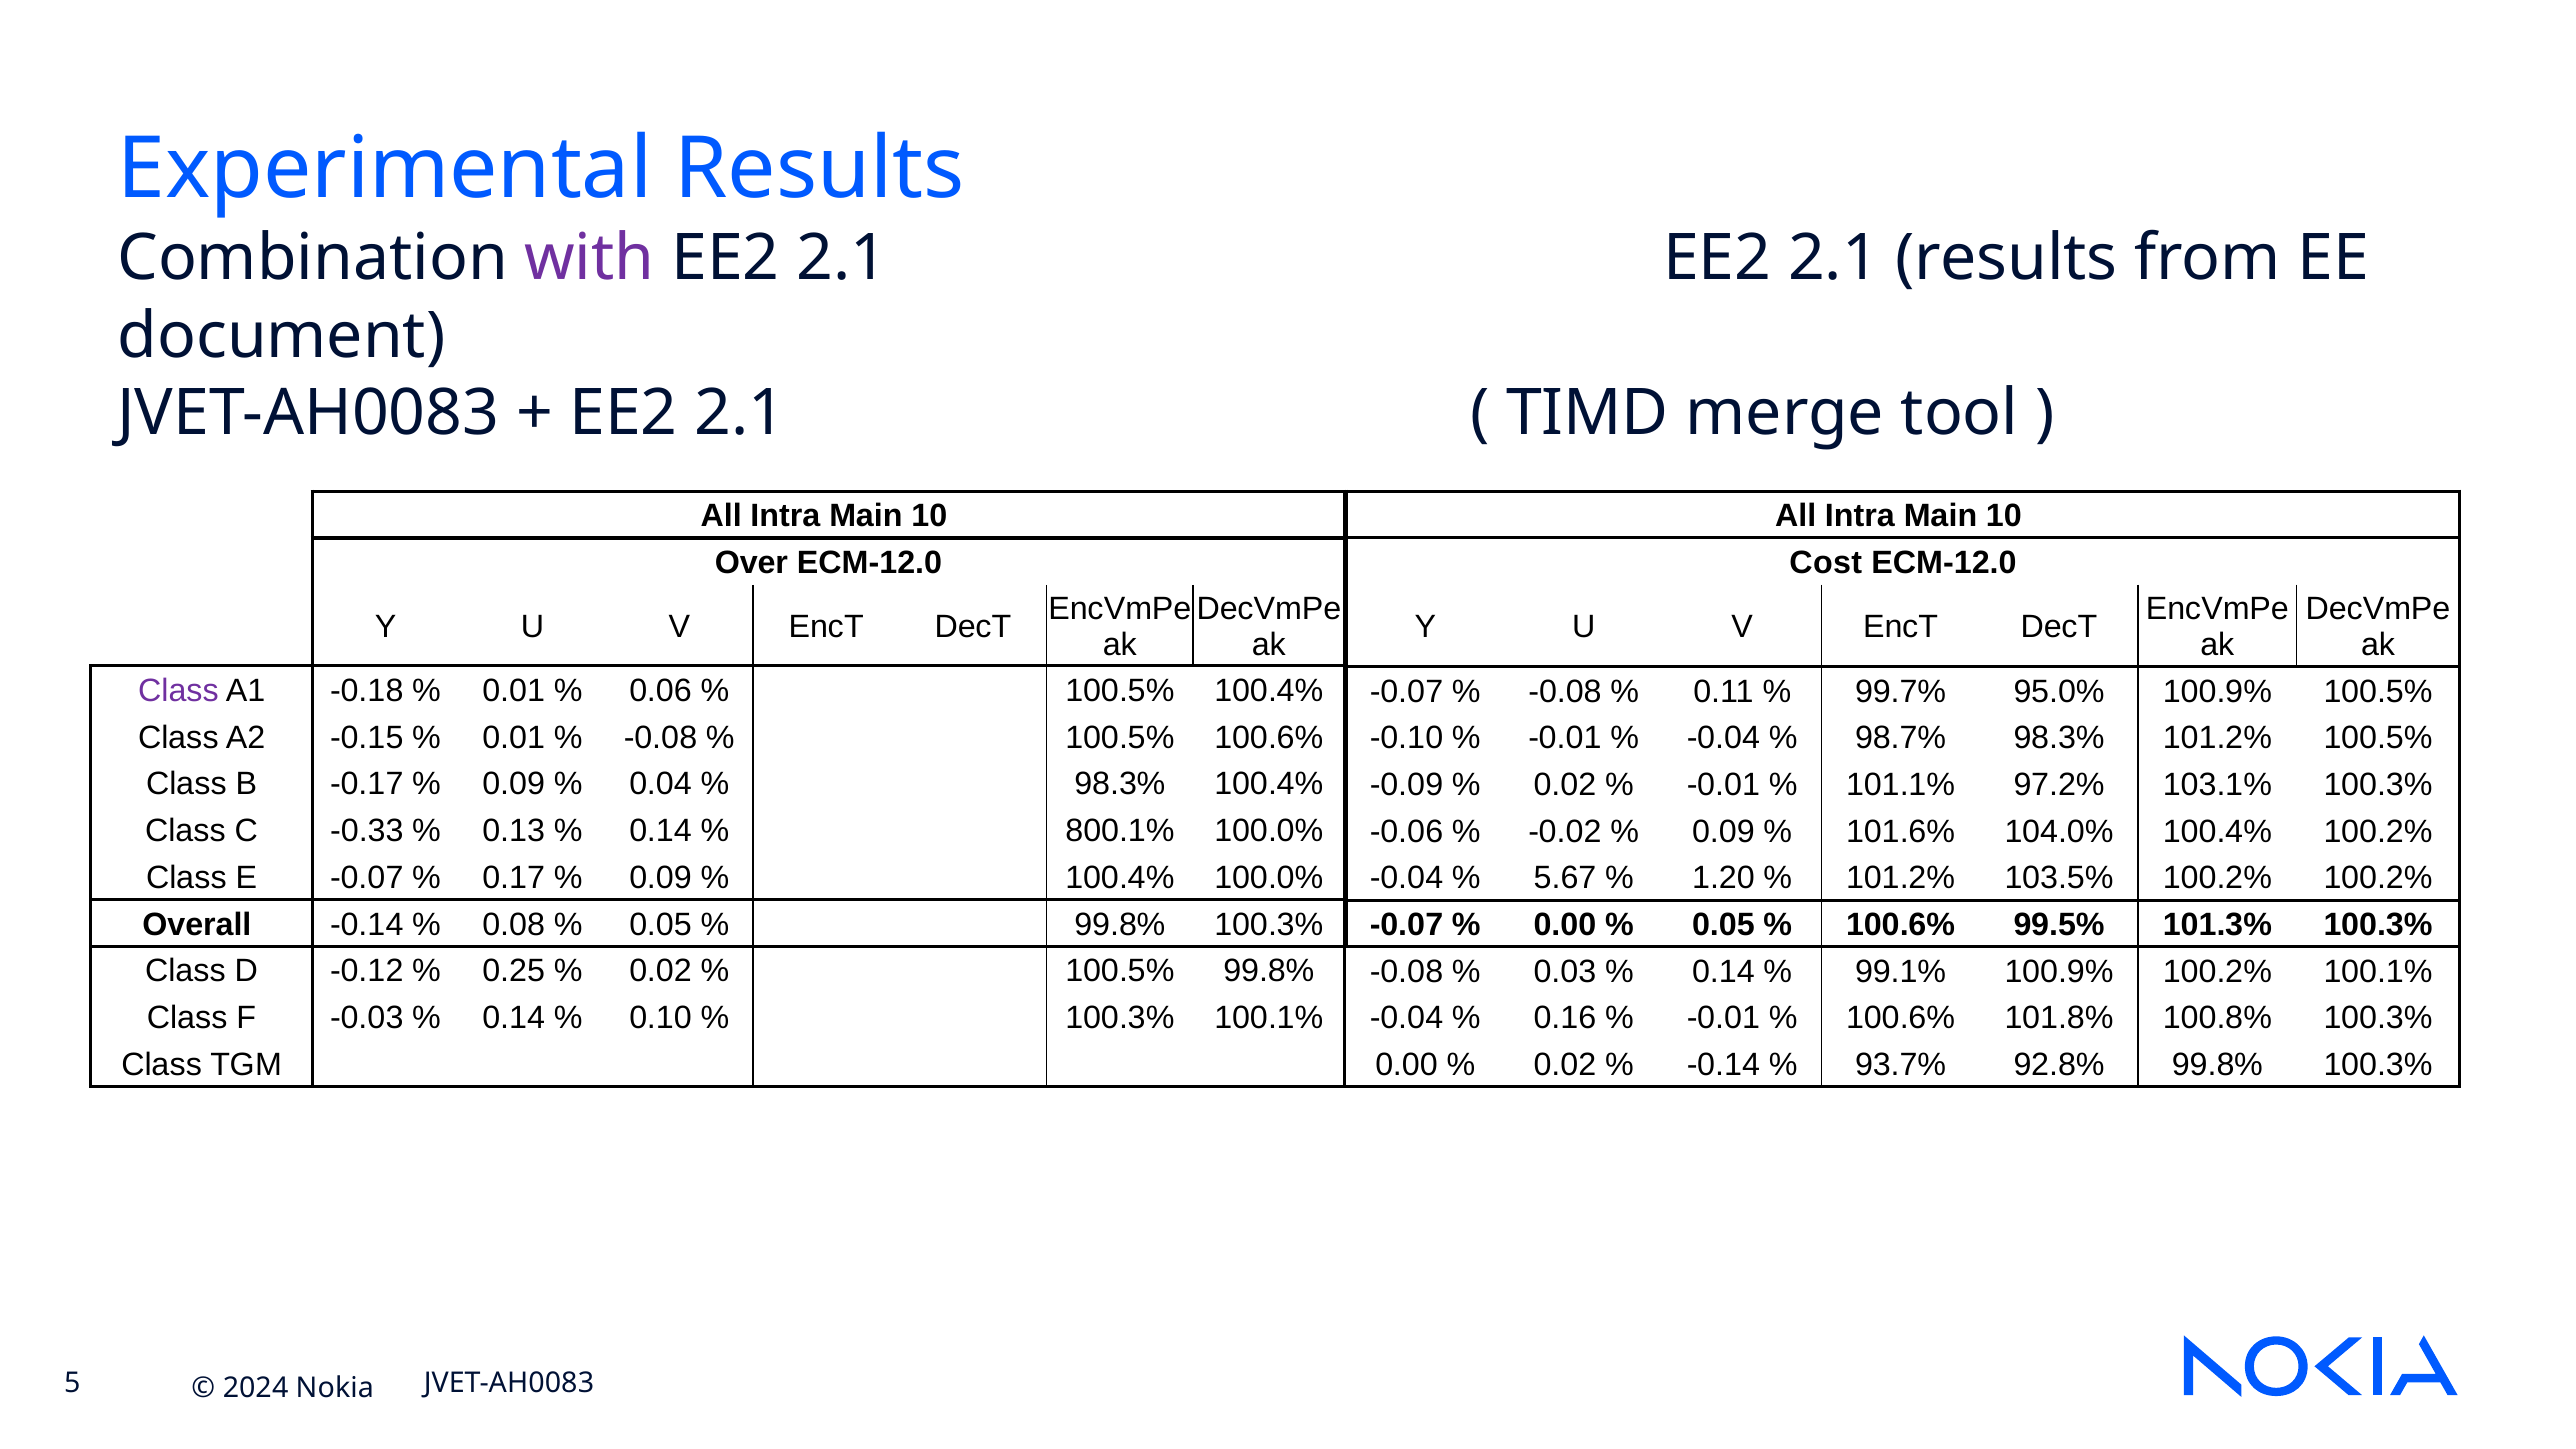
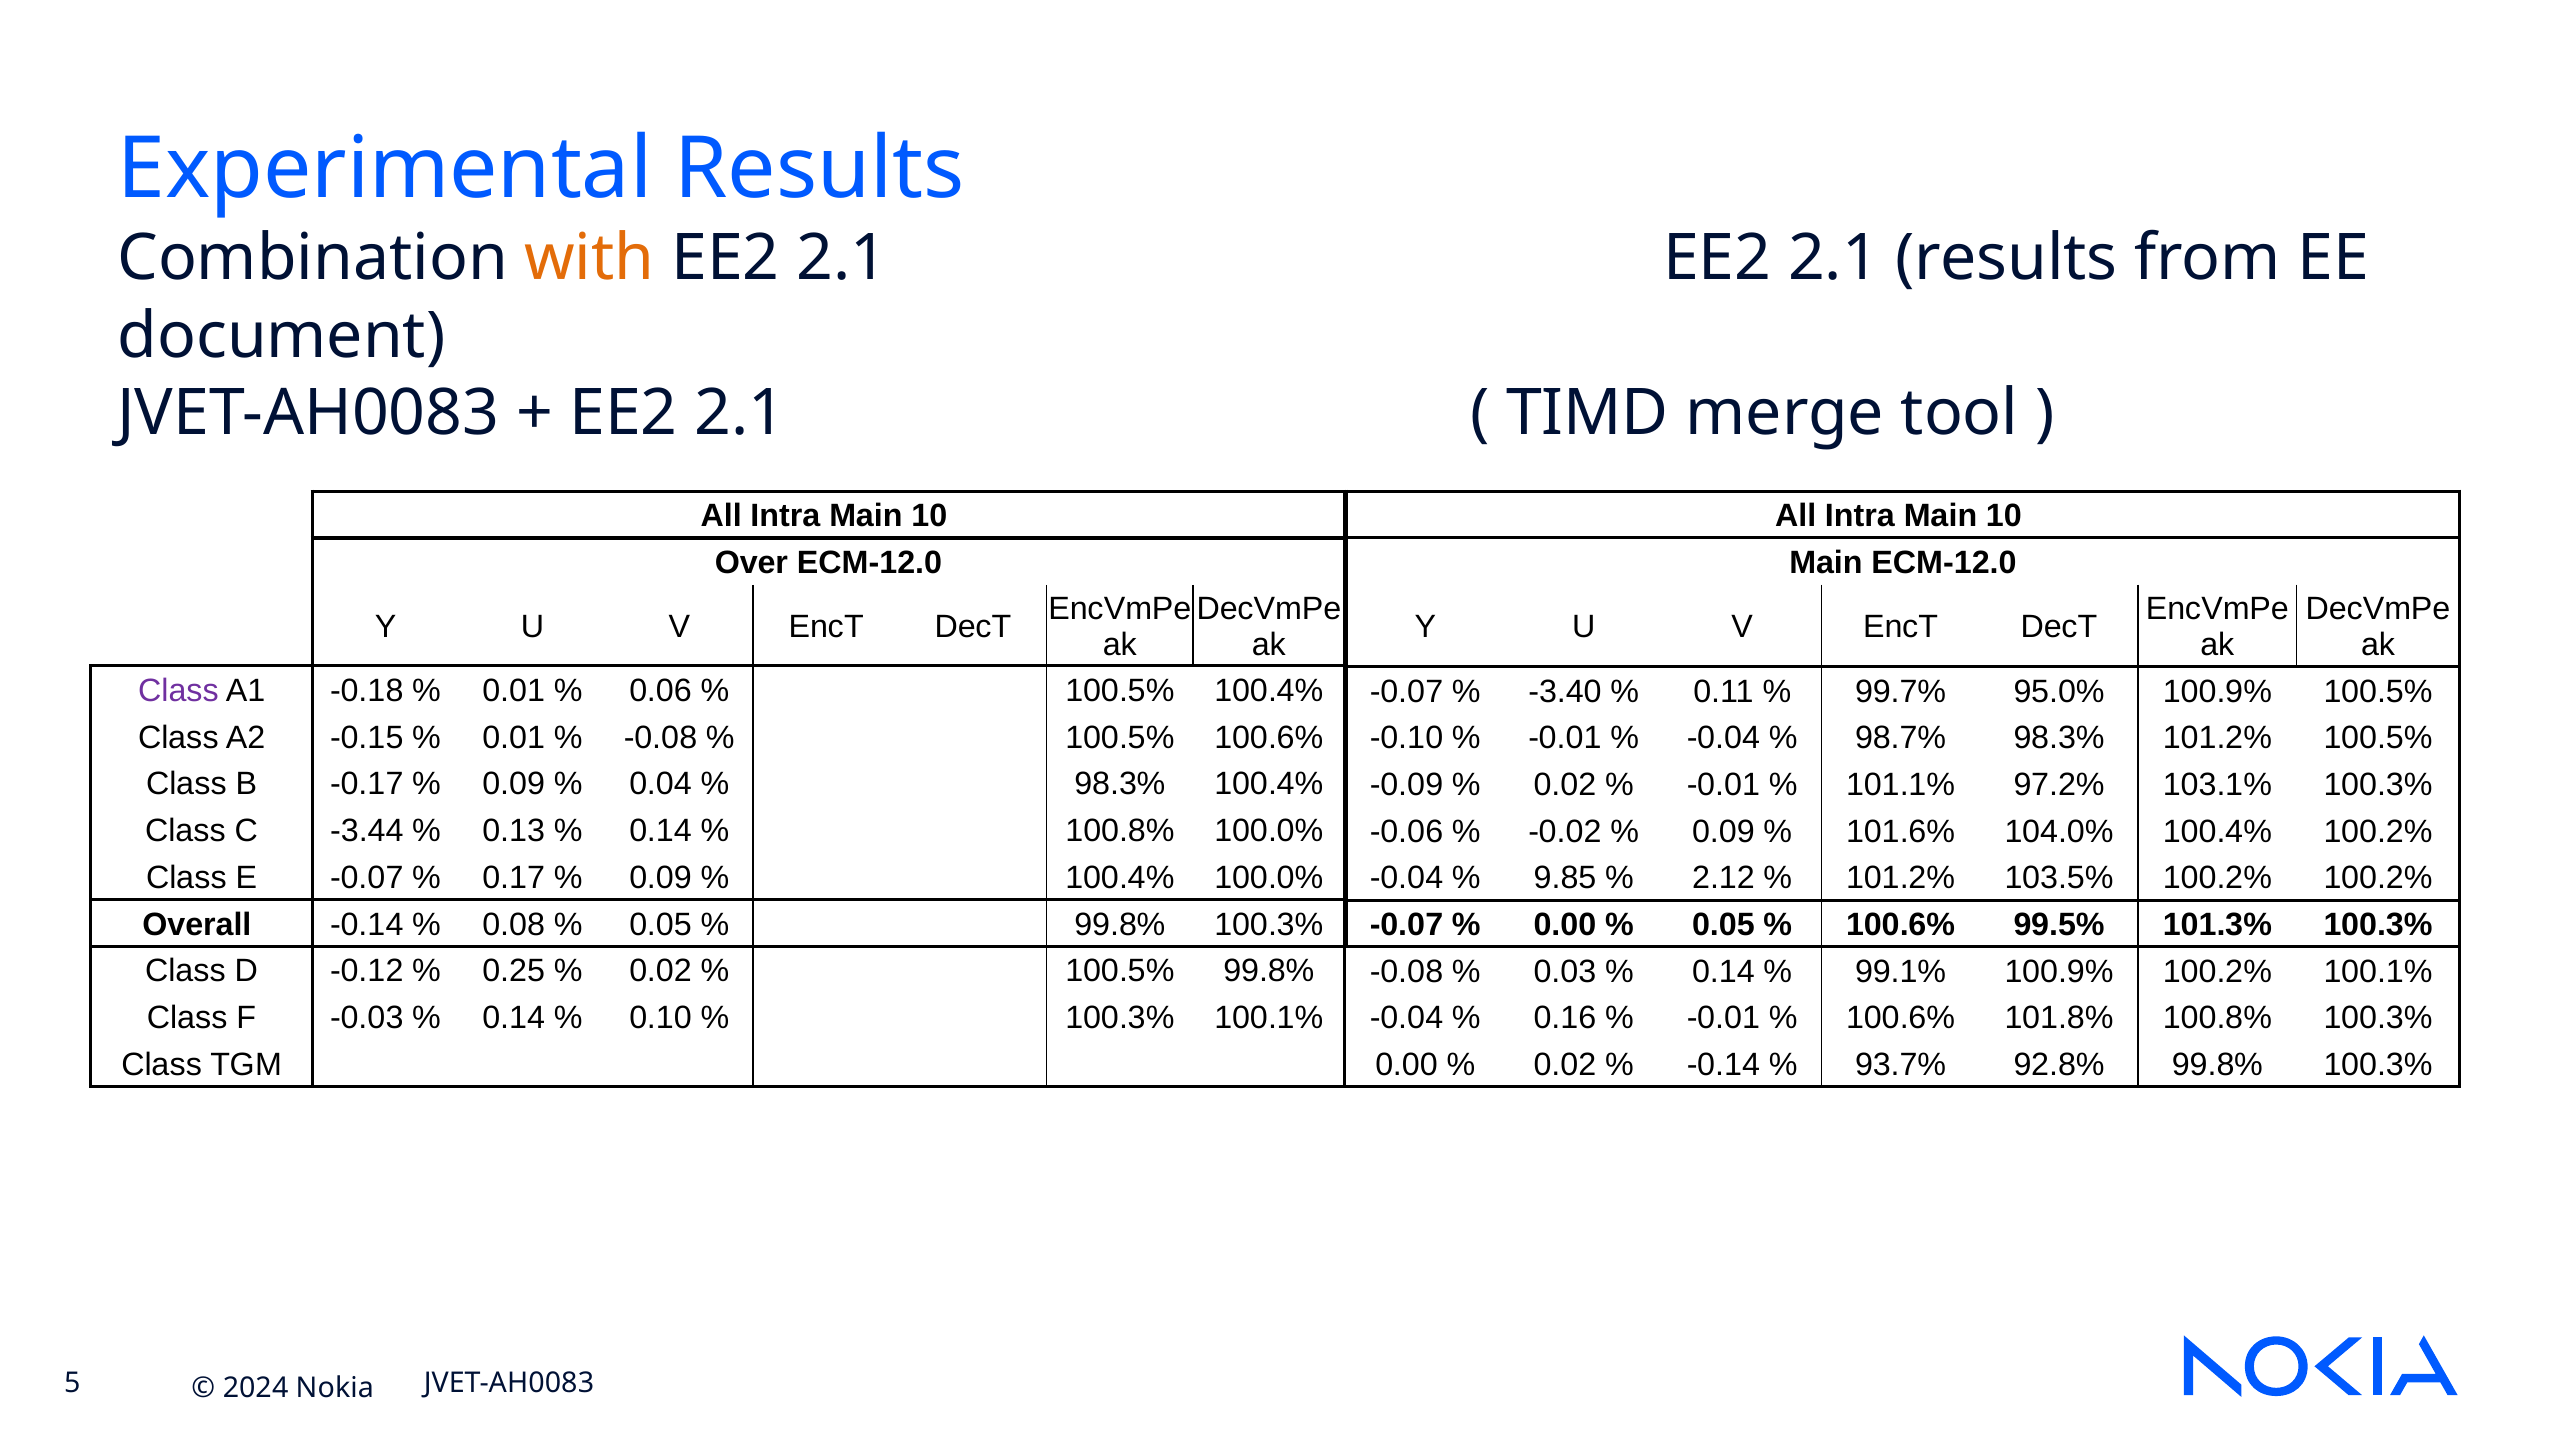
with colour: purple -> orange (589, 259)
Cost: Cost -> Main (1826, 563)
-0.08: -0.08 -> -3.40 (1565, 692)
-0.33: -0.33 -> -3.44 (367, 831)
800.1%: 800.1% -> 100.8% (1120, 831)
5.67: 5.67 -> 9.85 (1565, 878)
1.20: 1.20 -> 2.12 (1723, 878)
